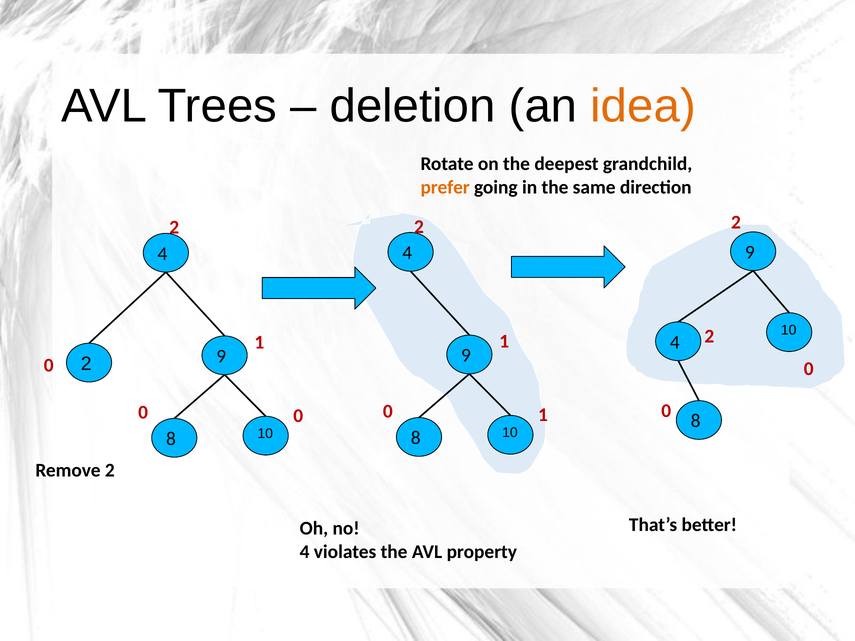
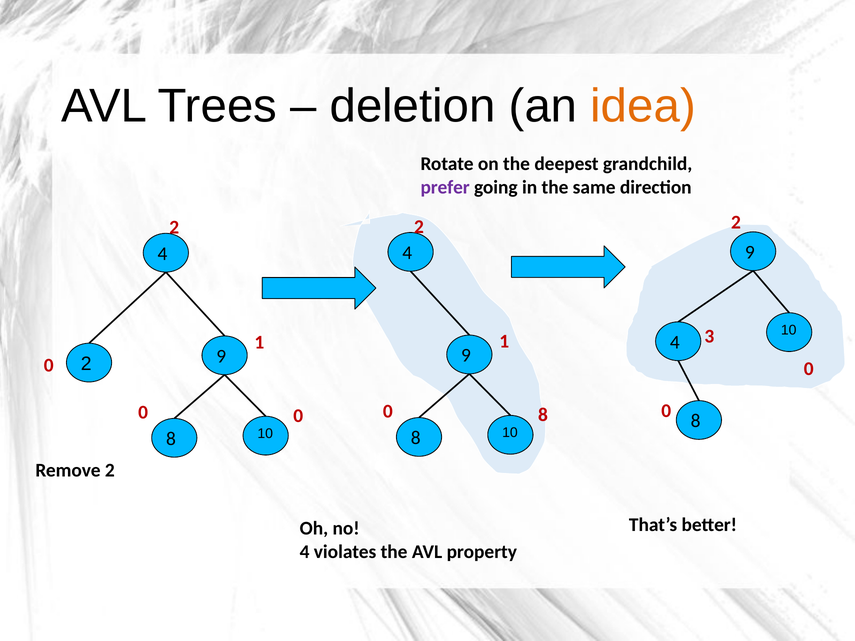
prefer colour: orange -> purple (445, 187)
4 2: 2 -> 3 (709, 336)
1: 1 -> 8 (543, 415)
